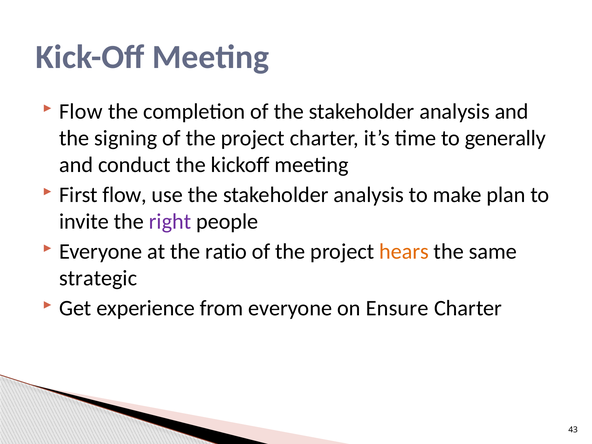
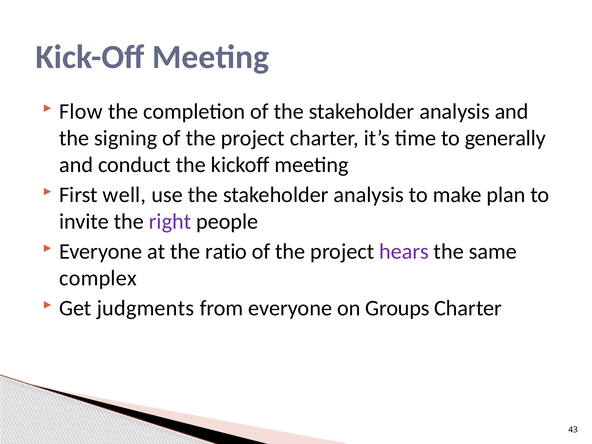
First flow: flow -> well (124, 195)
hears colour: orange -> purple (404, 251)
strategic: strategic -> complex (98, 278)
experience: experience -> judgments (145, 308)
Ensure: Ensure -> Groups (397, 308)
